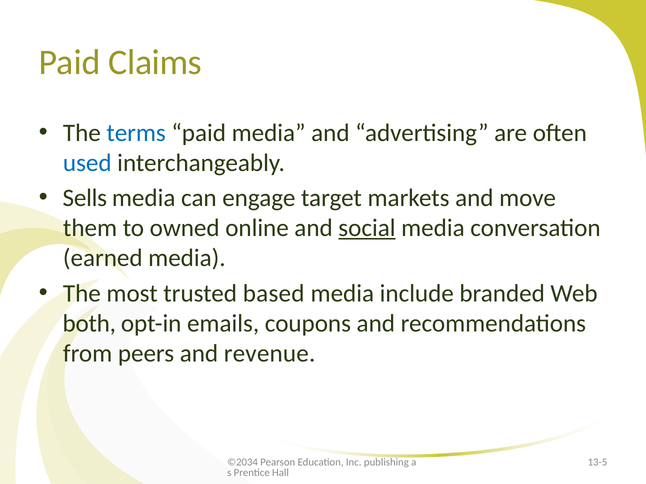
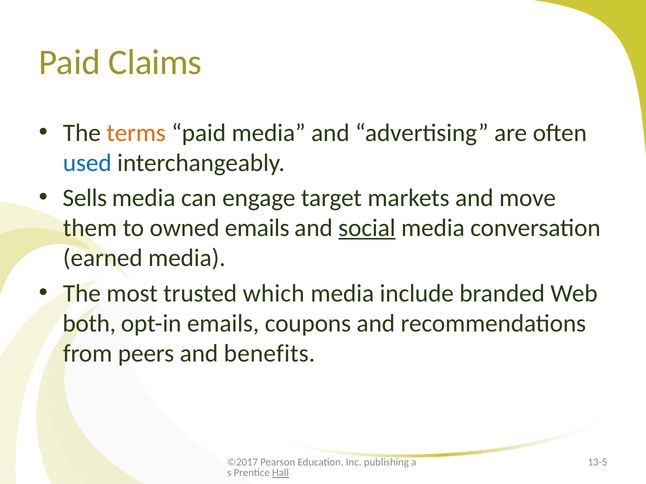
terms colour: blue -> orange (136, 133)
owned online: online -> emails (257, 228)
based: based -> which (274, 294)
revenue: revenue -> benefits (270, 354)
©2034: ©2034 -> ©2017 (243, 463)
Hall underline: none -> present (280, 473)
